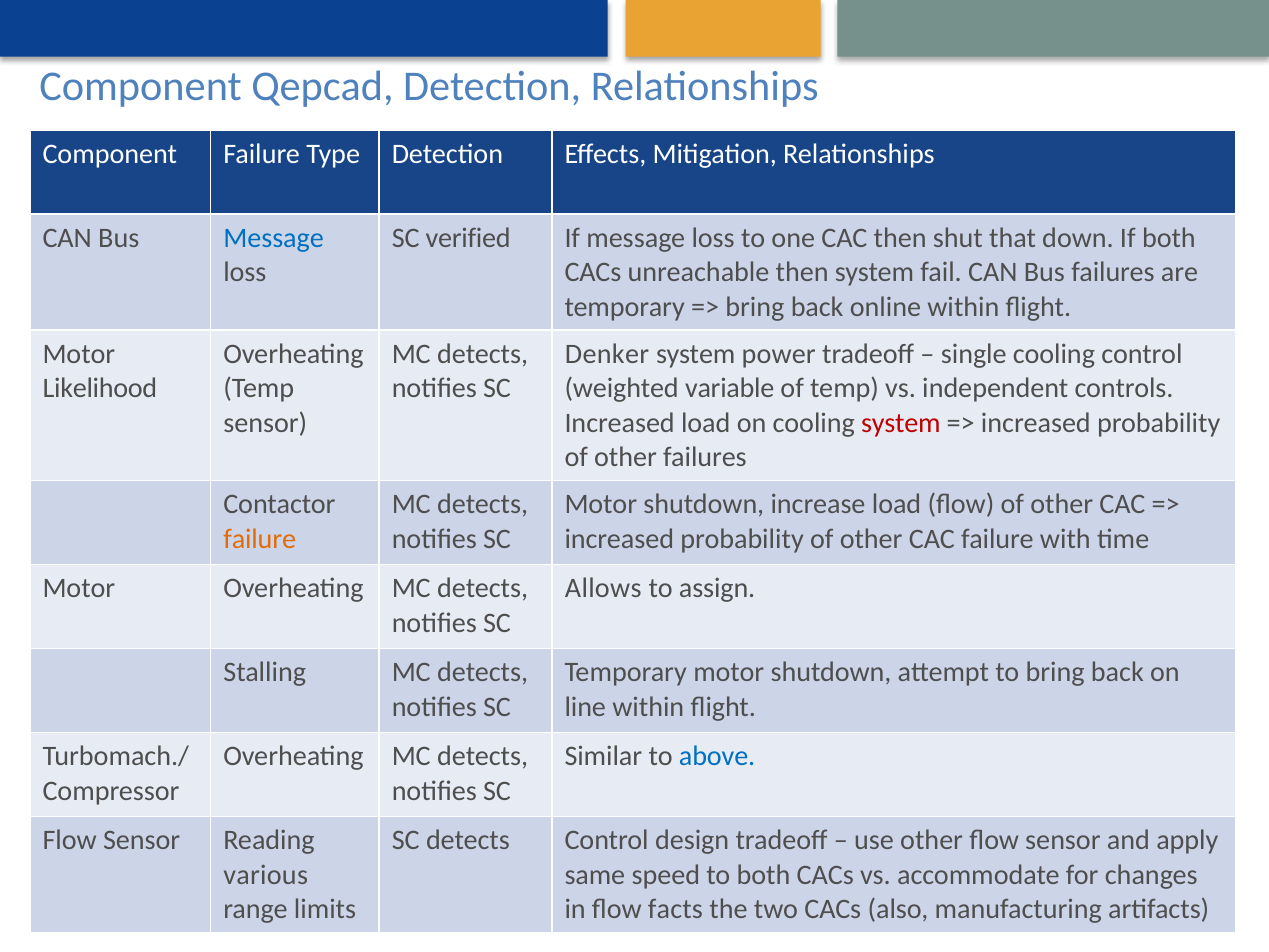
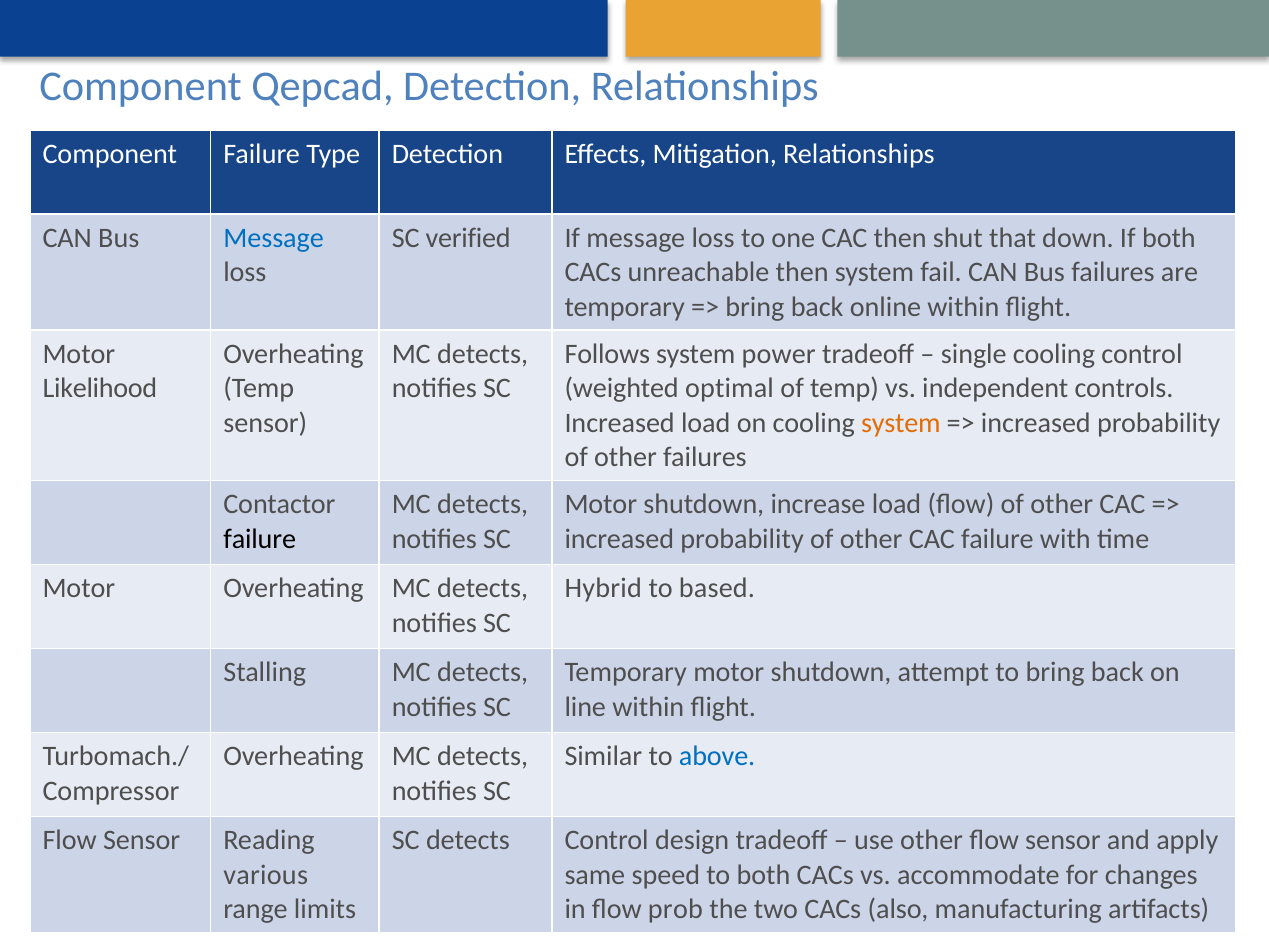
Denker: Denker -> Follows (607, 354)
variable: variable -> optimal (730, 388)
system colour: red -> orange (901, 423)
failure colour: orange -> black (260, 539)
Allows: Allows -> Hybrid (603, 588)
assign: assign -> based (717, 588)
facts: facts -> prob (675, 909)
